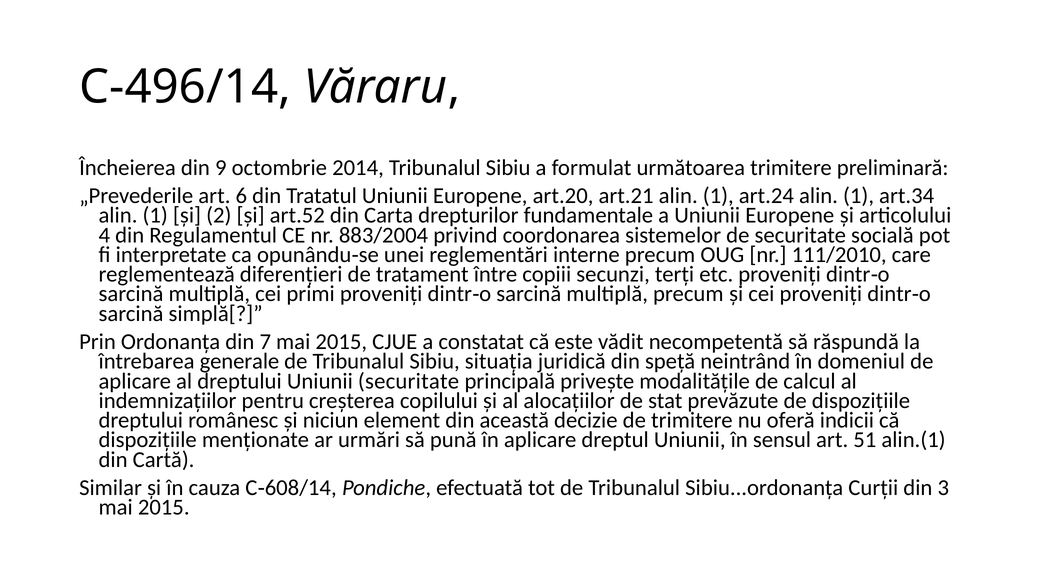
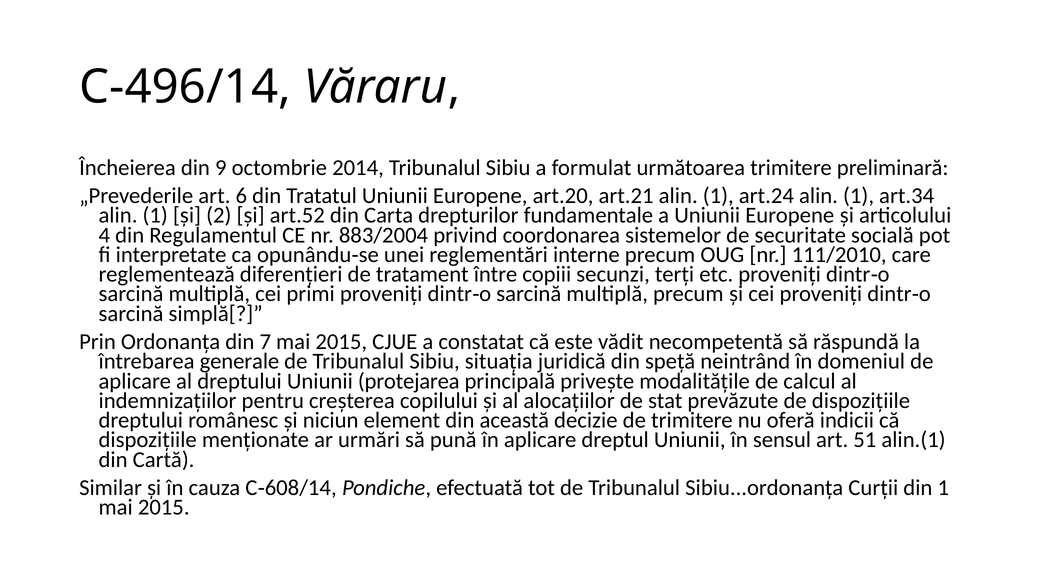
Uniunii securitate: securitate -> protejarea (409, 381)
din 3: 3 -> 1 (943, 488)
